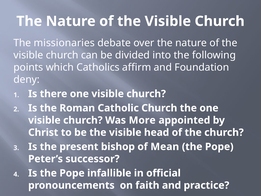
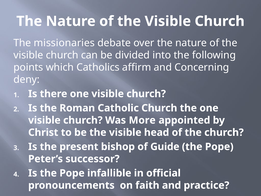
Foundation: Foundation -> Concerning (202, 67)
Mean: Mean -> Guide (165, 147)
